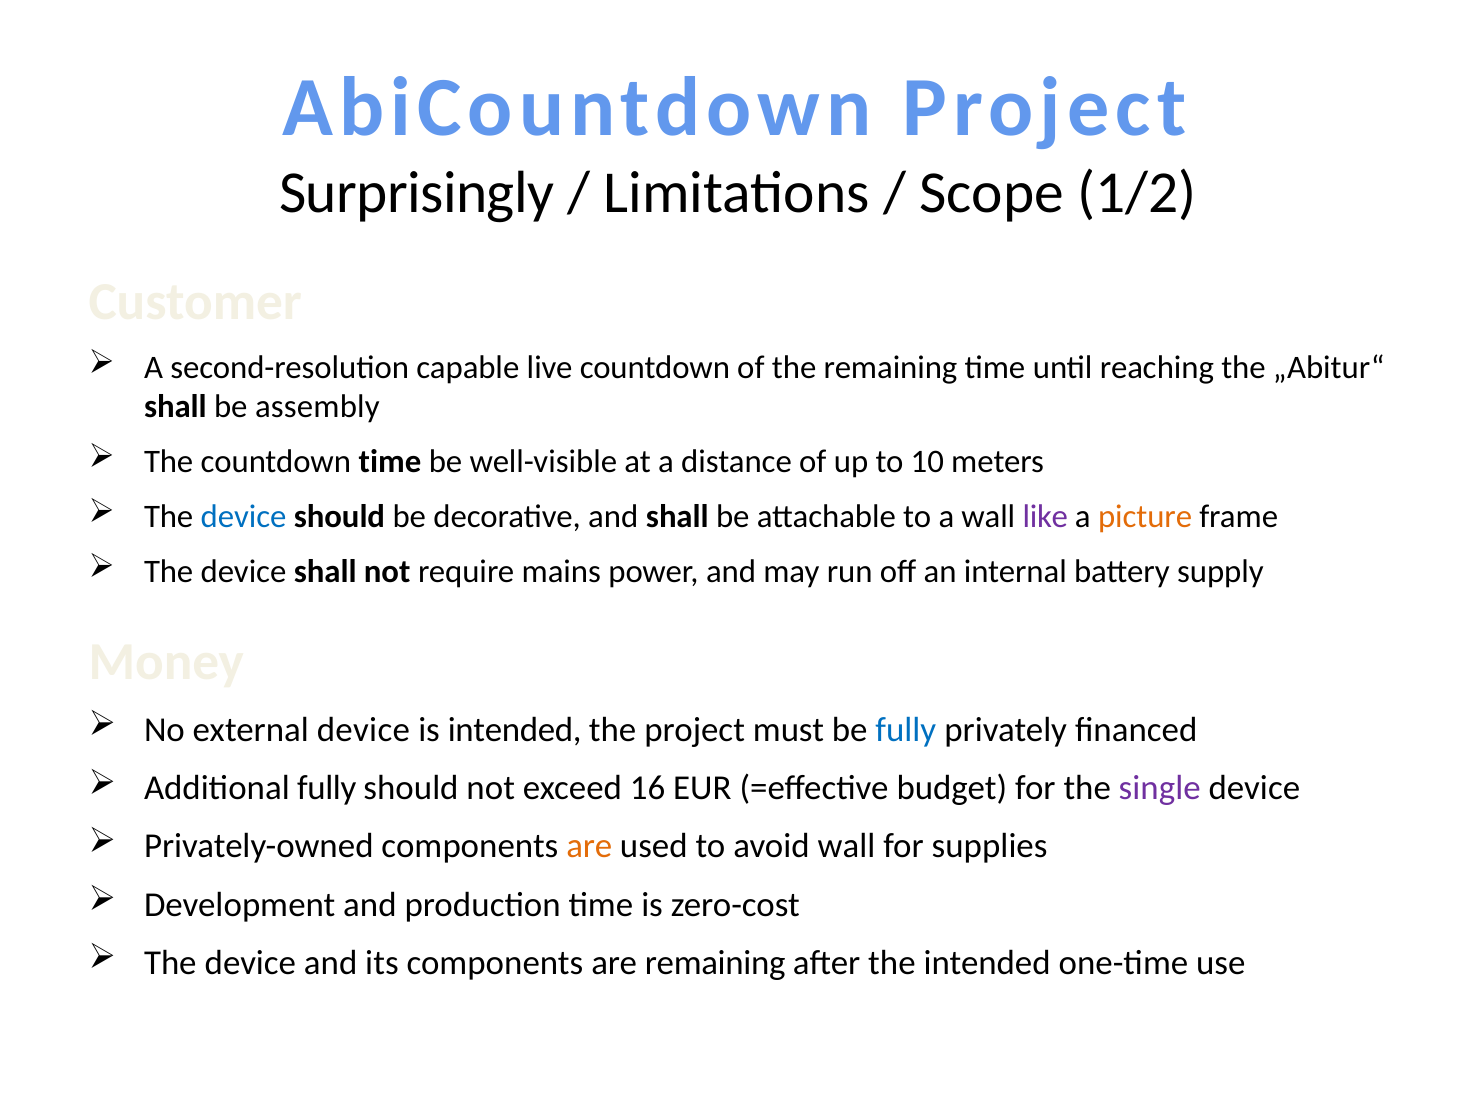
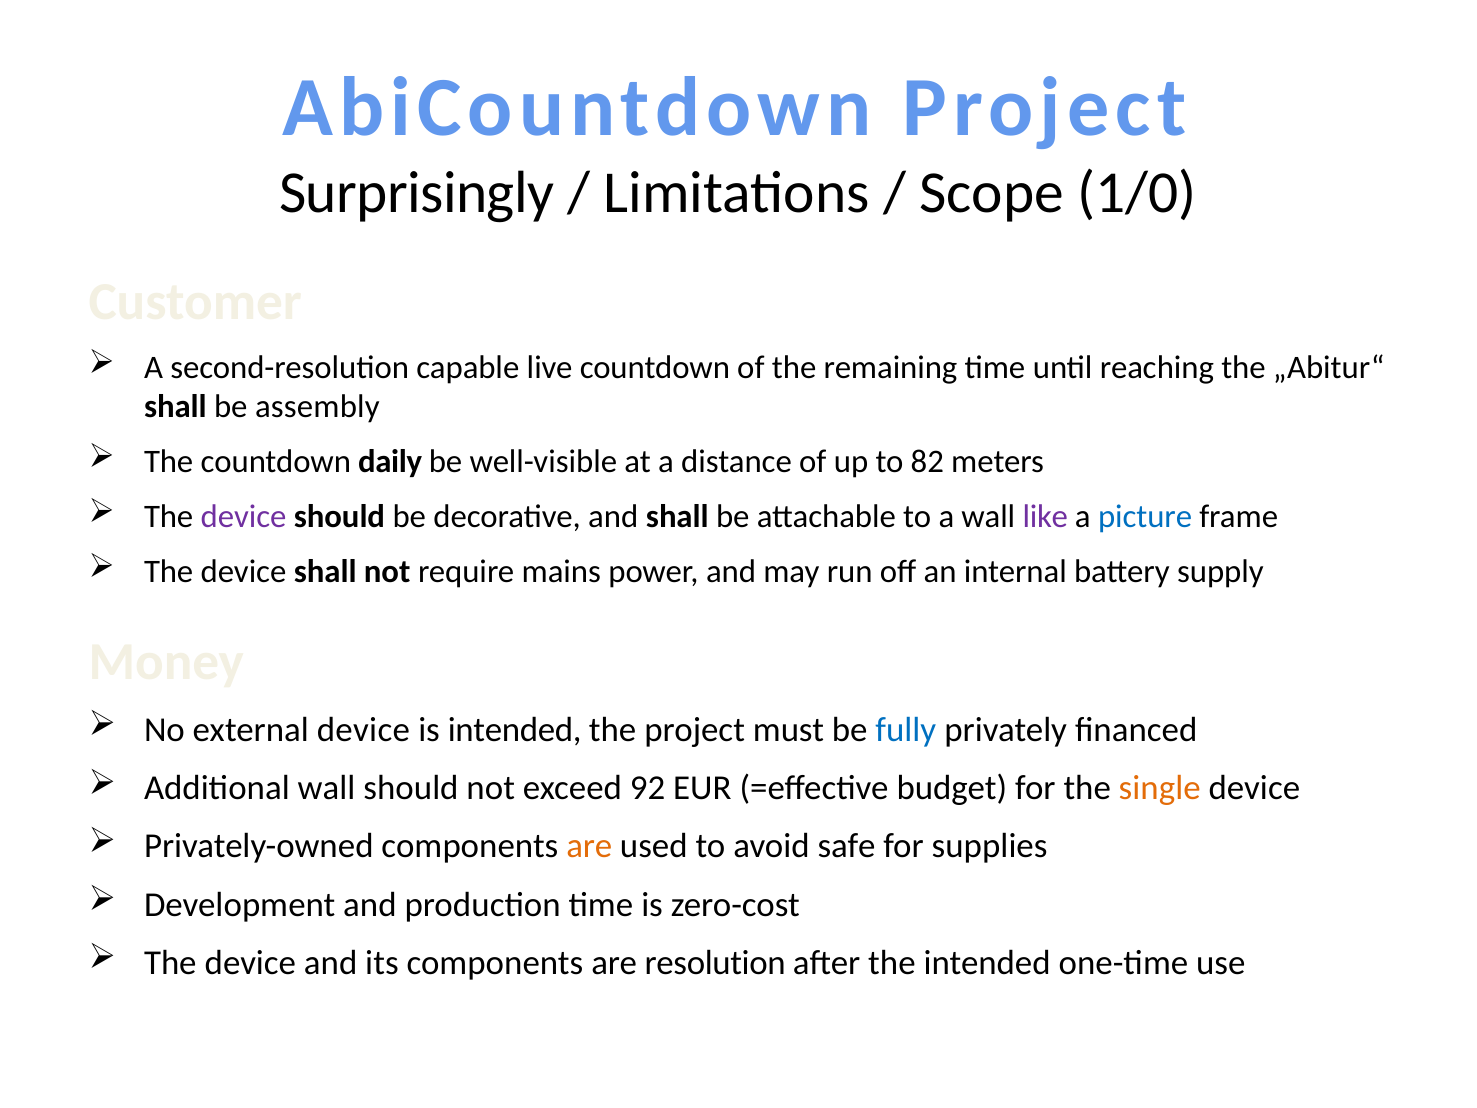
1/2: 1/2 -> 1/0 (1137, 192)
countdown time: time -> daily (390, 462)
10: 10 -> 82 (927, 462)
device colour: blue -> purple (244, 517)
picture colour: orange -> blue (1145, 517)
Additional fully: fully -> wall (327, 788)
16: 16 -> 92 (648, 788)
single colour: purple -> orange (1160, 788)
avoid wall: wall -> safe (847, 846)
are remaining: remaining -> resolution (715, 963)
